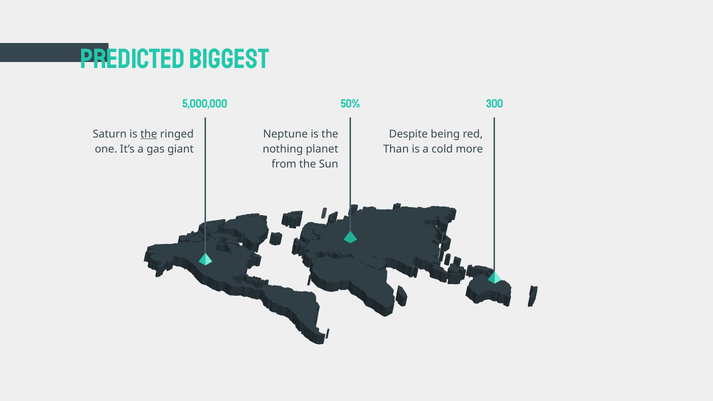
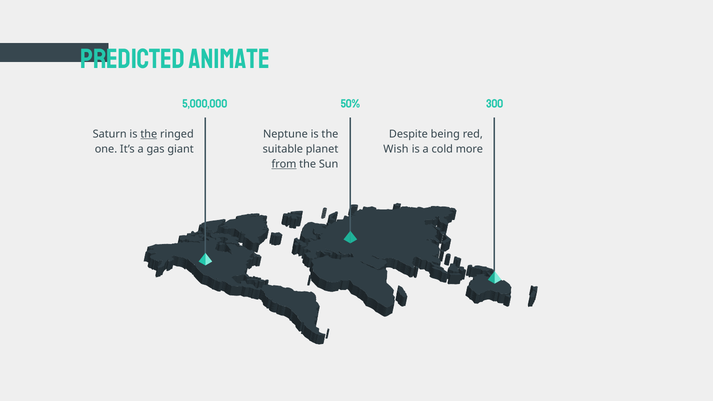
BIGGEST: BIGGEST -> ANIMATE (229, 59)
nothing: nothing -> suitable (283, 149)
Than: Than -> Wish (396, 149)
from underline: none -> present (284, 164)
